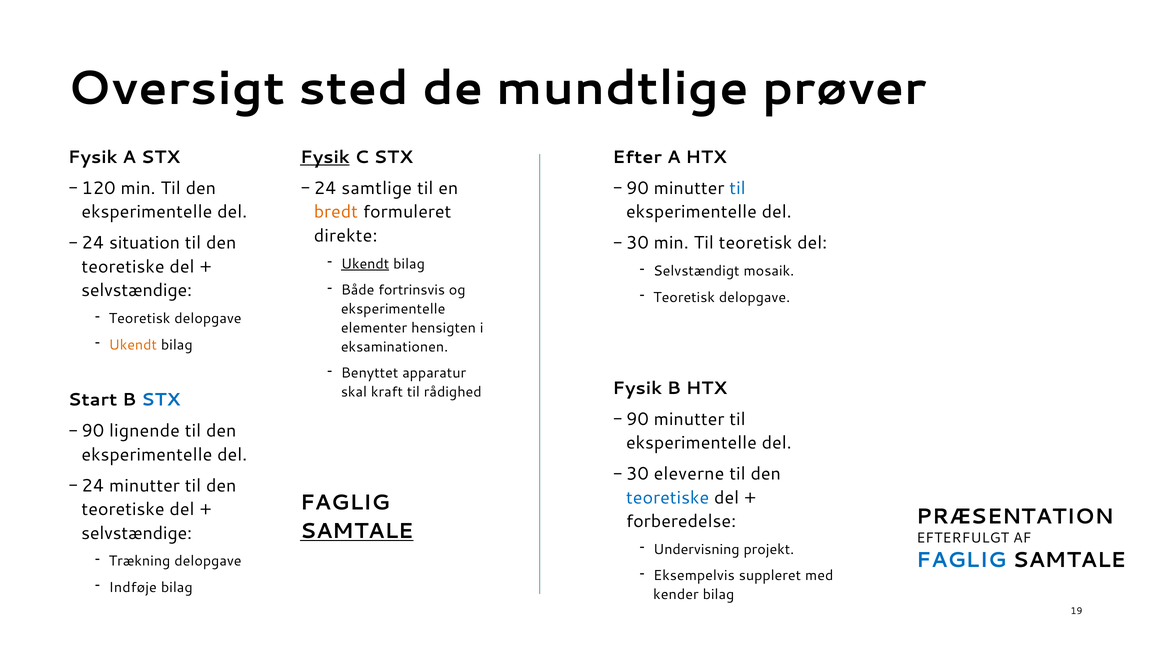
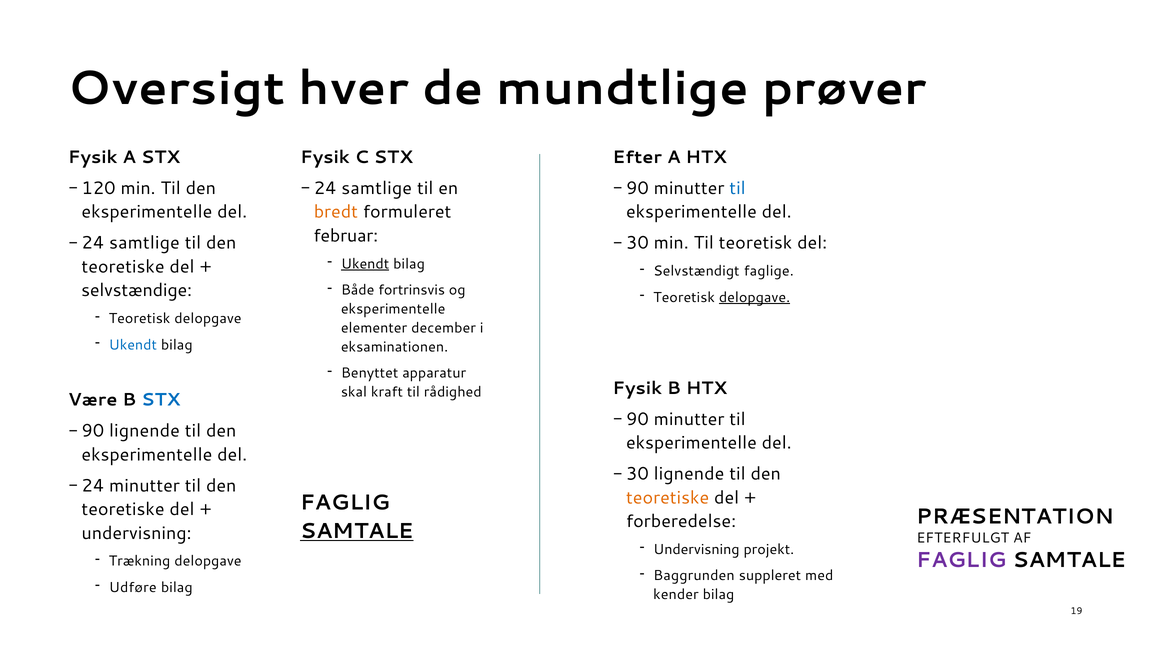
sted: sted -> hver (353, 88)
Fysik underline: present -> none (325, 157)
direkte: direkte -> februar (346, 236)
situation: situation -> samtlige (144, 243)
mosaik: mosaik -> faglige (769, 271)
delopgave underline: none -> present (755, 297)
hensigten: hensigten -> december (444, 328)
Ukendt colour: orange -> blue (133, 344)
Start: Start -> Være (93, 400)
eleverne: eleverne -> lignende (689, 473)
teoretiske colour: blue -> orange (668, 497)
selvstændige: selvstændige -> undervisning (137, 533)
FAGLIG colour: blue -> purple (962, 559)
Eksempelvis: Eksempelvis -> Baggrunden (694, 575)
Indføje: Indføje -> Udføre (133, 587)
